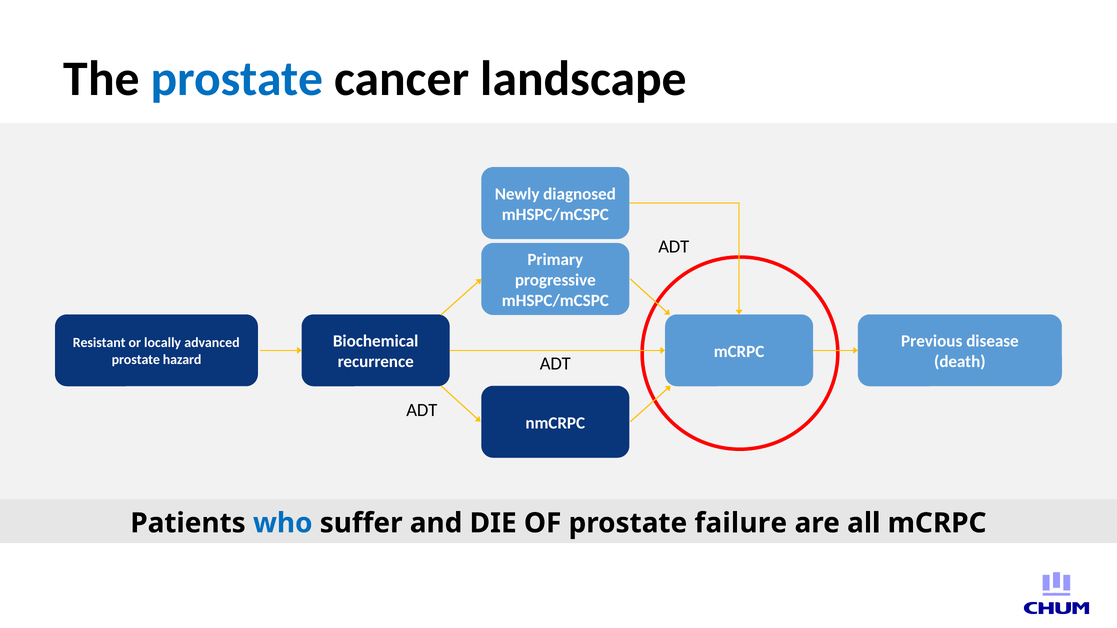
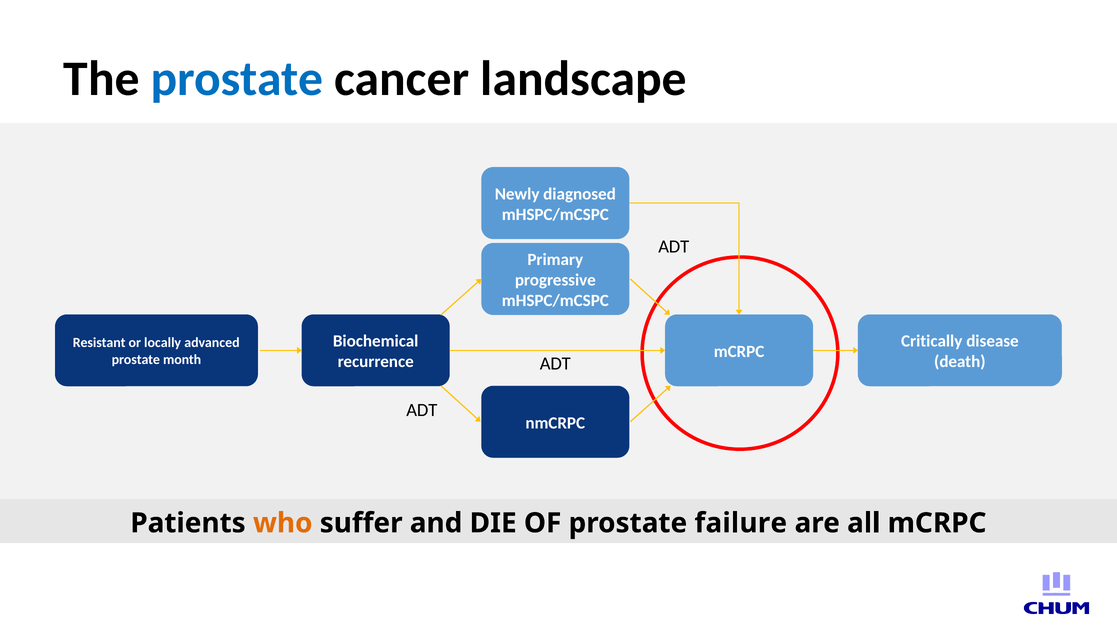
Previous: Previous -> Critically (932, 341)
hazard: hazard -> month (182, 360)
who colour: blue -> orange (283, 523)
